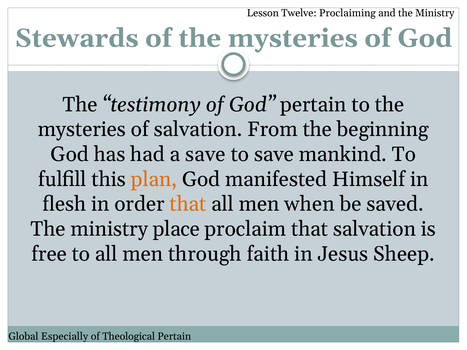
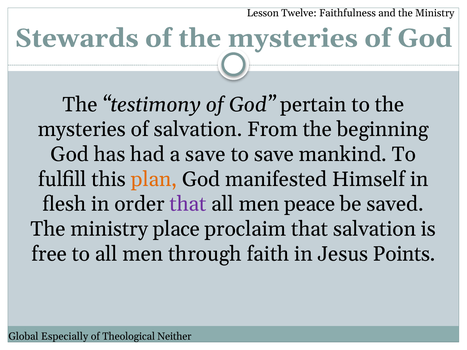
Proclaiming: Proclaiming -> Faithfulness (347, 13)
that colour: orange -> purple (188, 204)
when: when -> peace (310, 204)
Sheep: Sheep -> Points (404, 254)
Theological Pertain: Pertain -> Neither (174, 337)
